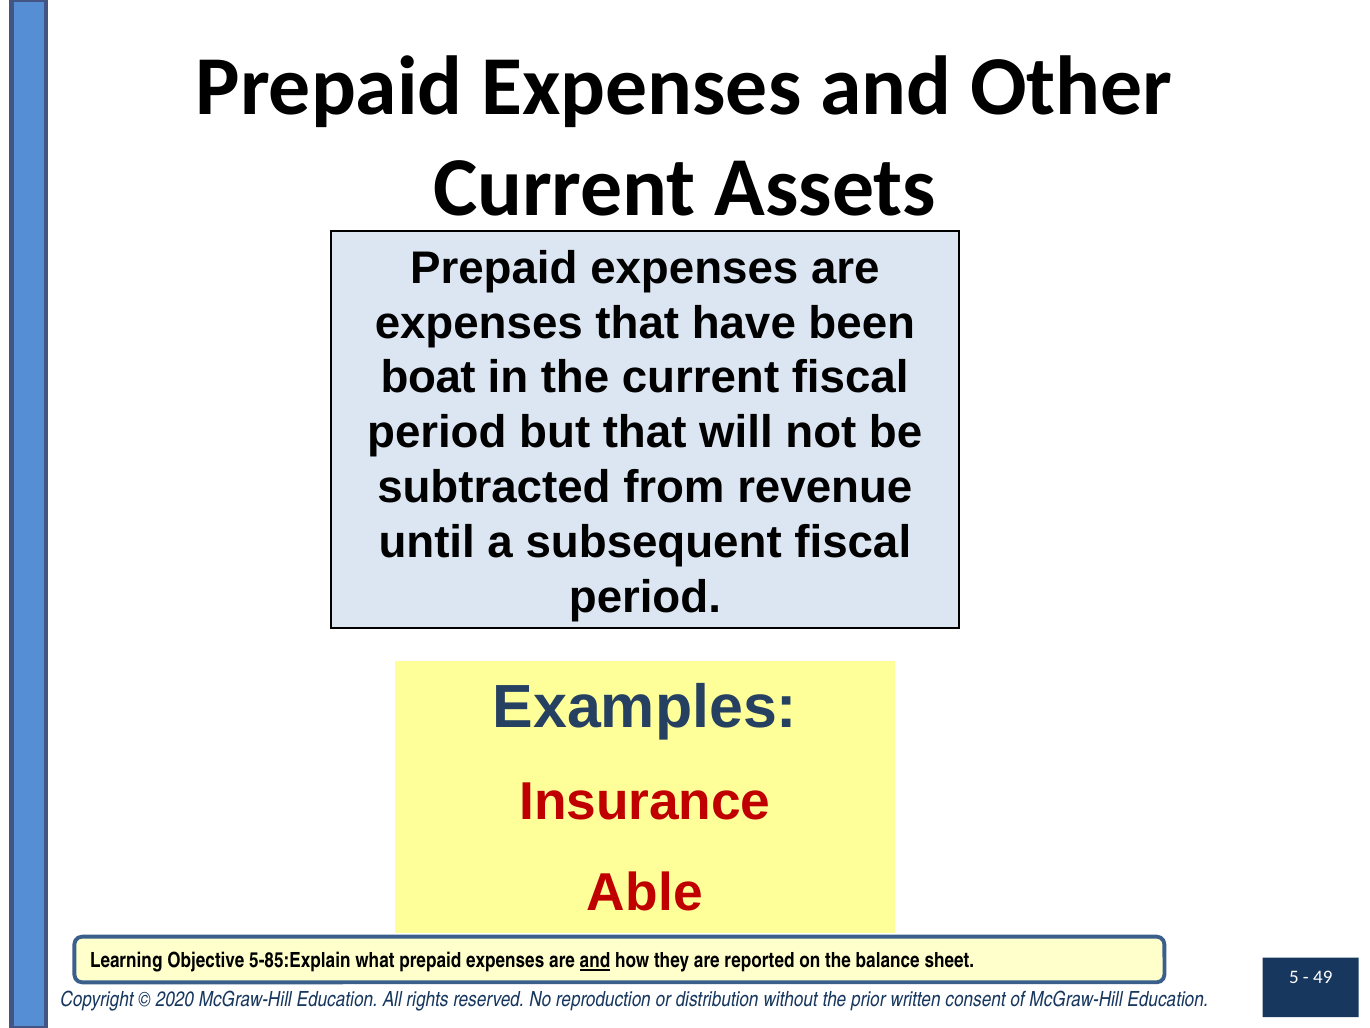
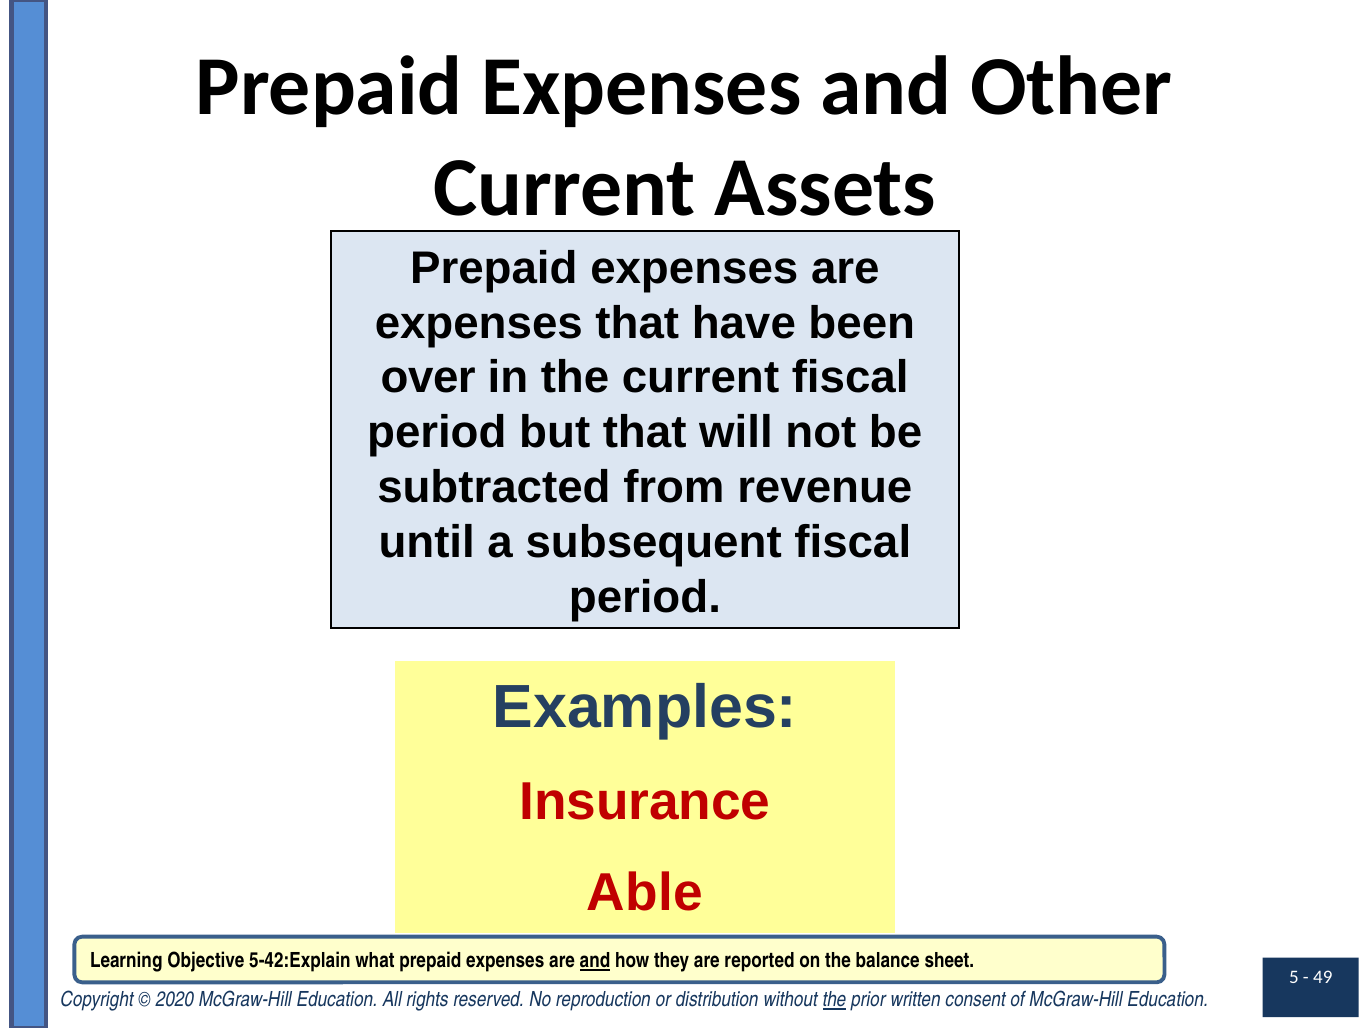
boat: boat -> over (428, 378)
5-85:Explain: 5-85:Explain -> 5-42:Explain (300, 960)
the underline: none -> present (834, 999)
